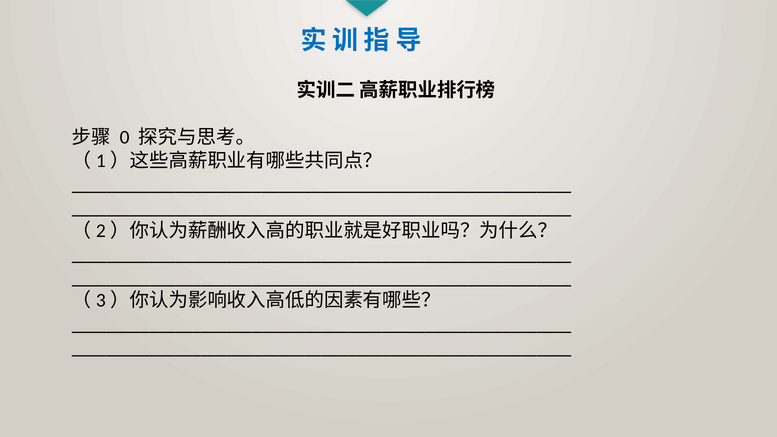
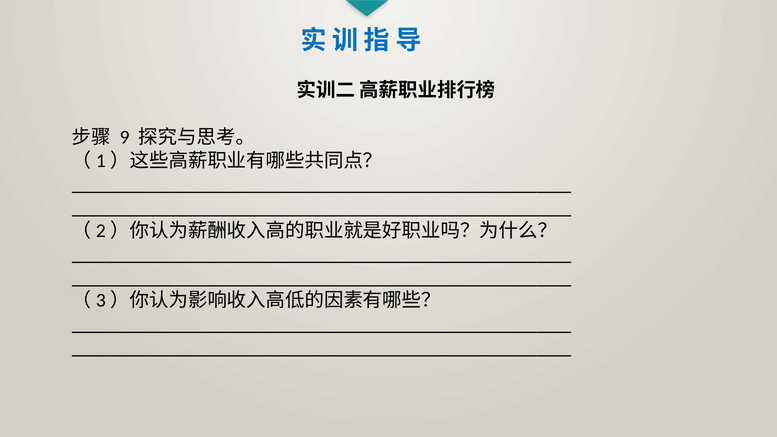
0: 0 -> 9 (125, 137)
